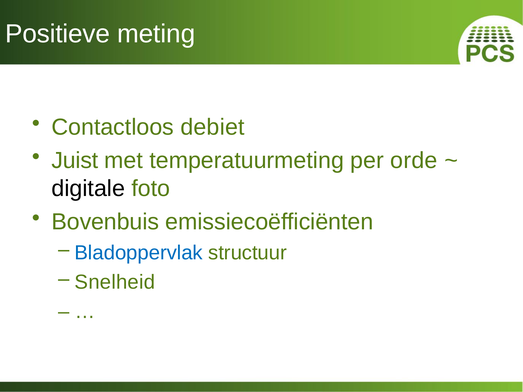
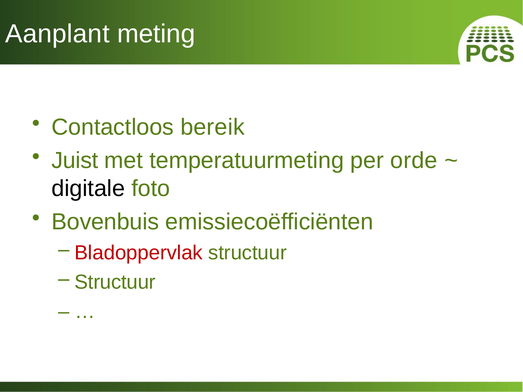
Positieve: Positieve -> Aanplant (57, 34)
debiet: debiet -> bereik (213, 127)
Bladoppervlak colour: blue -> red (139, 253)
Snelheid: Snelheid -> Structuur (115, 282)
